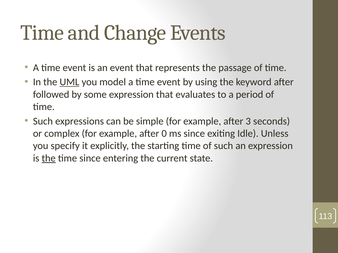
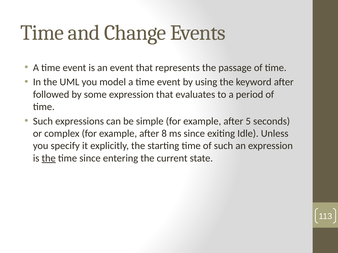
UML underline: present -> none (69, 82)
3: 3 -> 5 (248, 121)
0: 0 -> 8 (164, 134)
